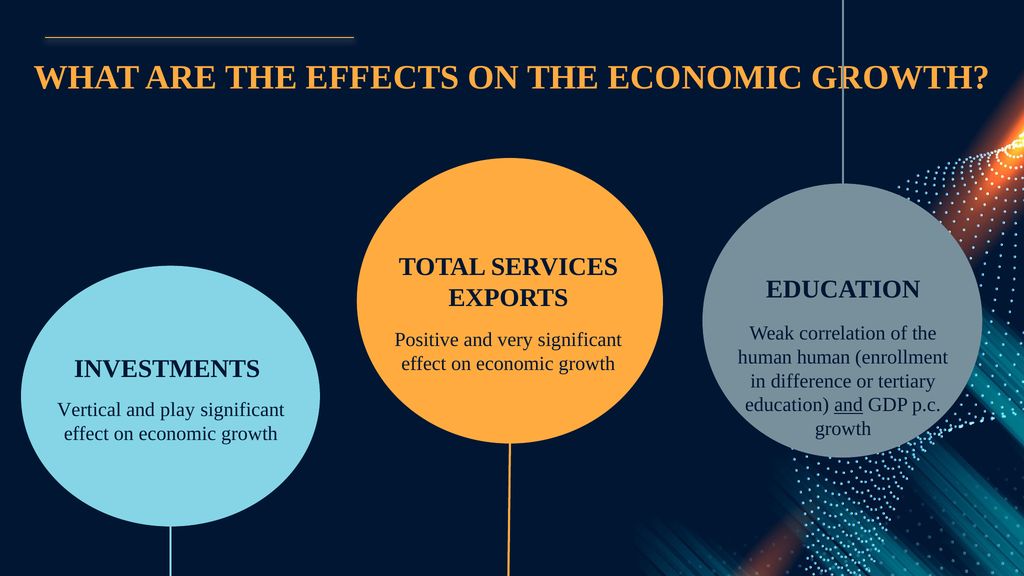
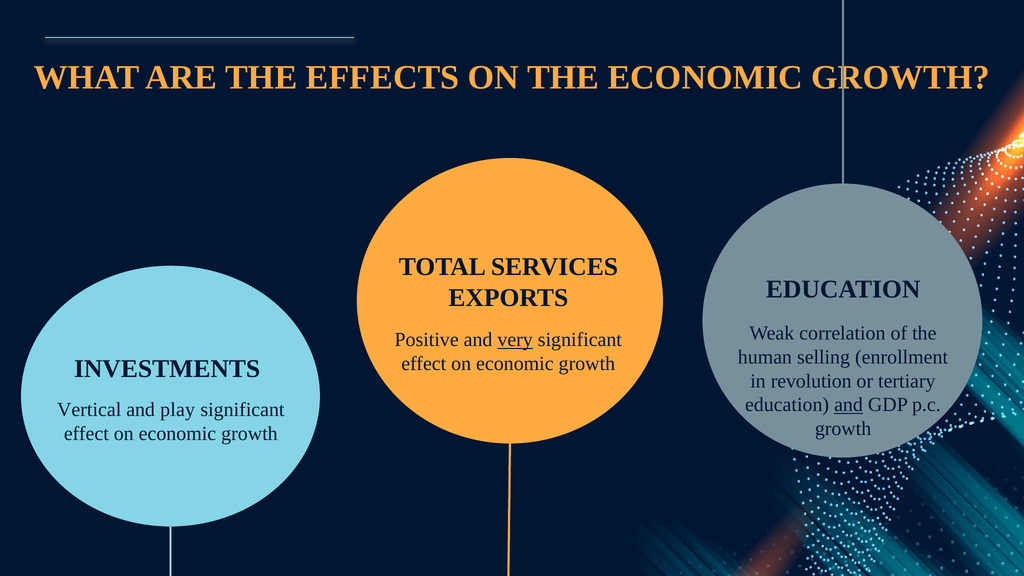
very underline: none -> present (515, 340)
human human: human -> selling (824, 357)
difference: difference -> revolution (811, 381)
